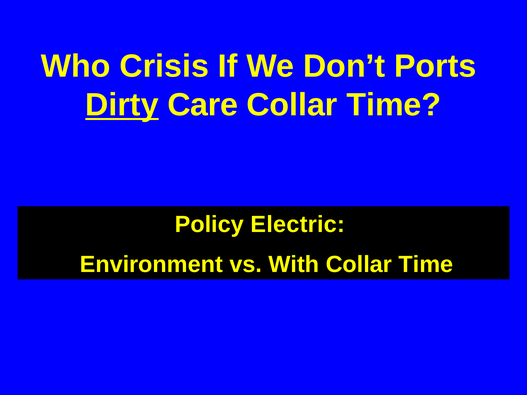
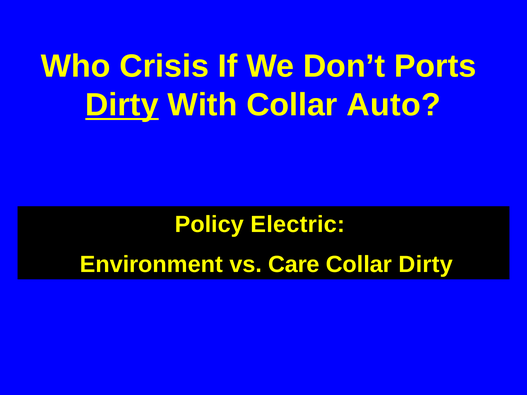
Care: Care -> With (203, 105)
Time: Time -> Auto (394, 105)
With: With -> Care (294, 264)
Time: Time -> Dirty (426, 264)
